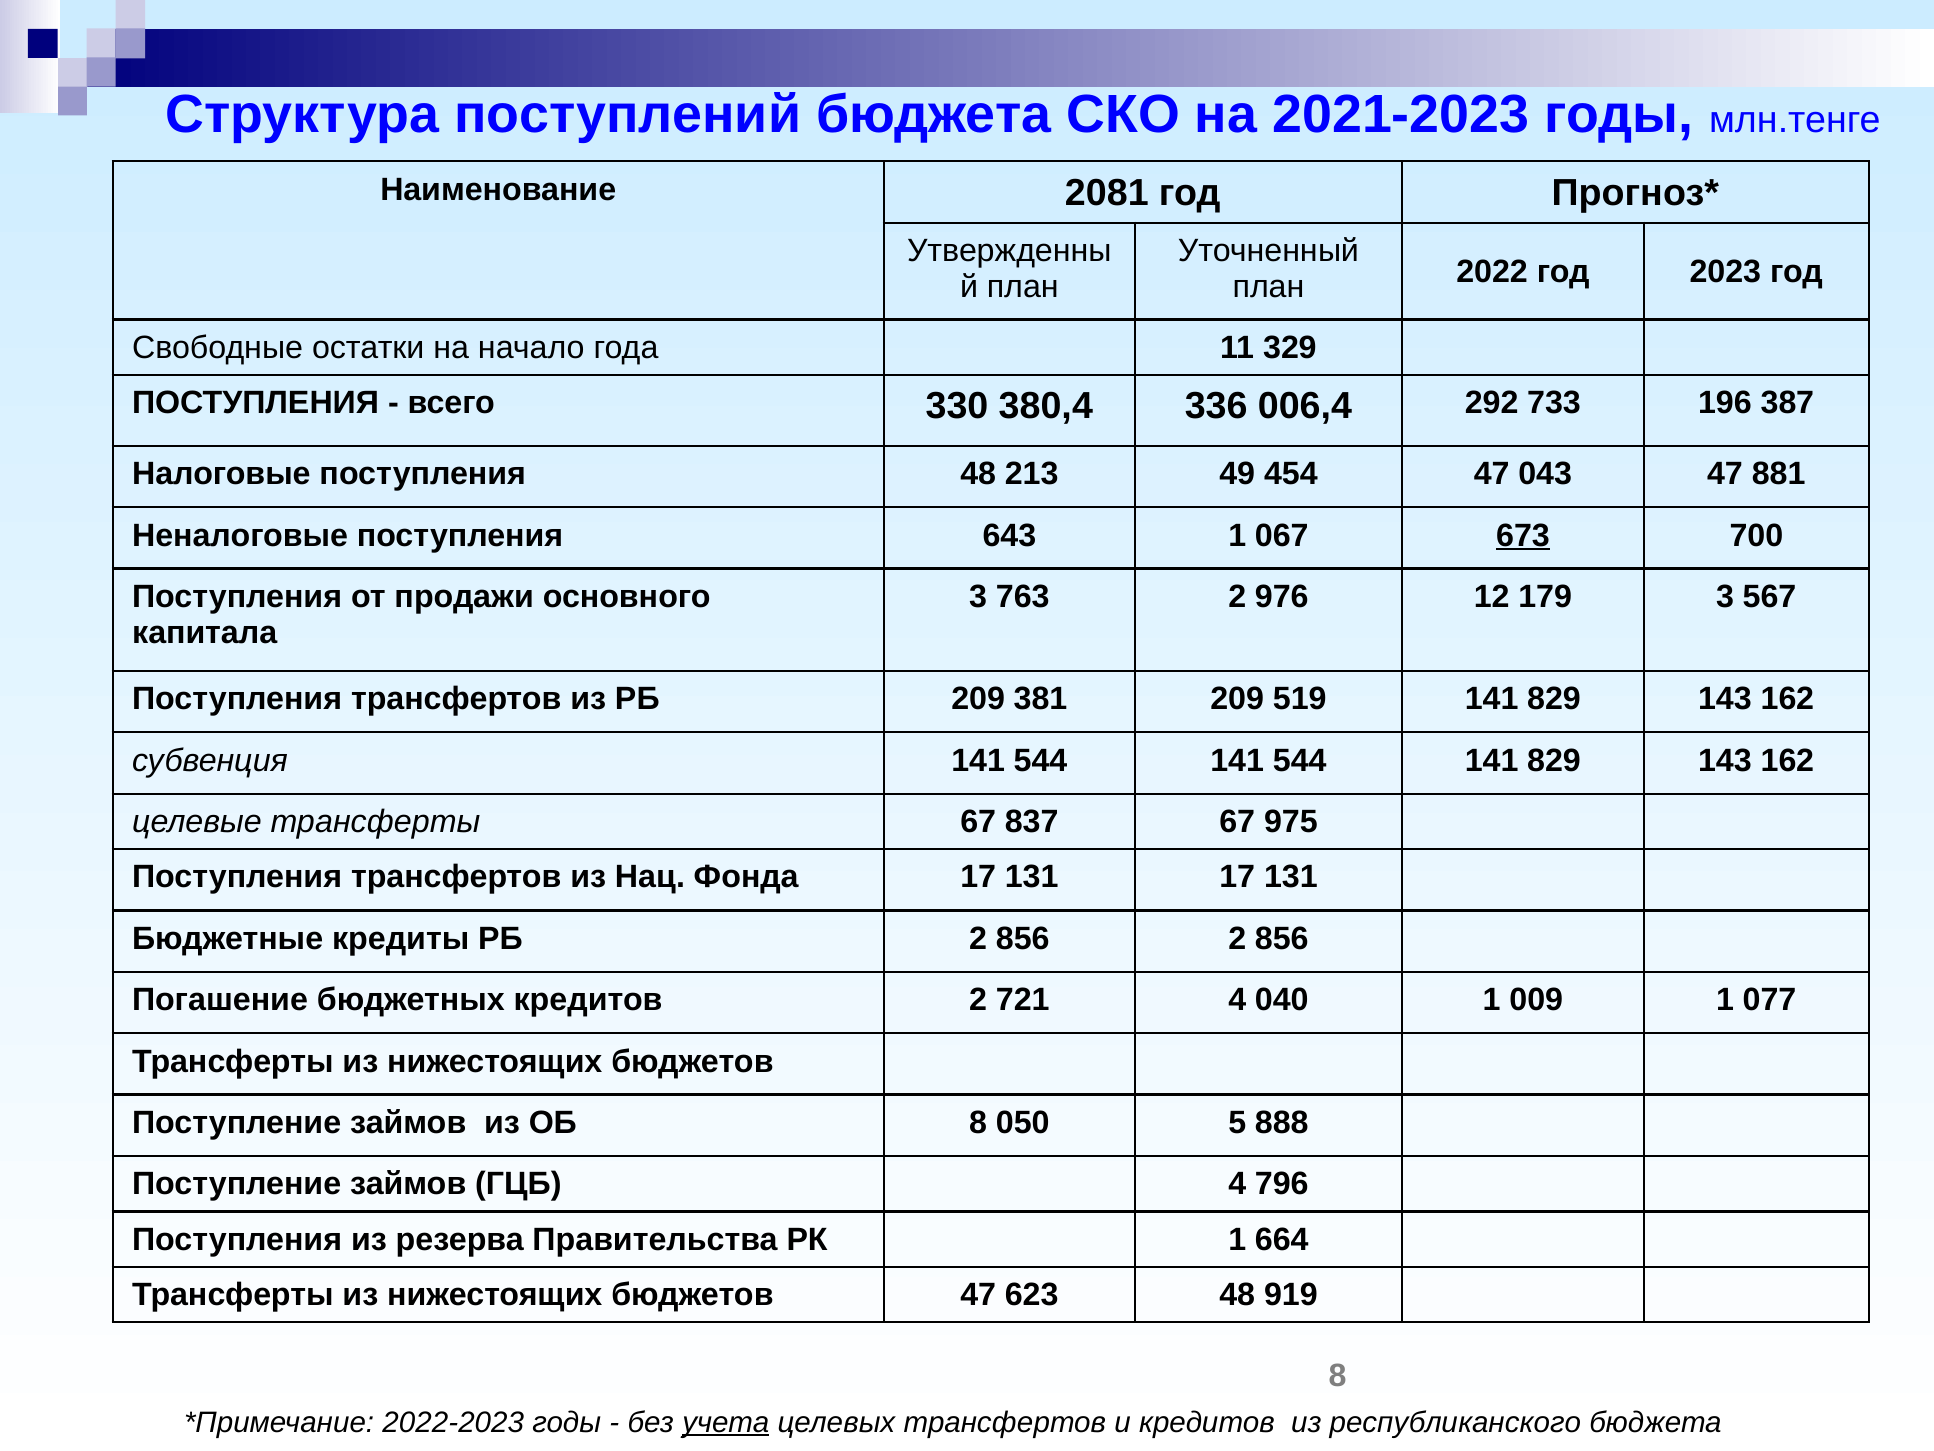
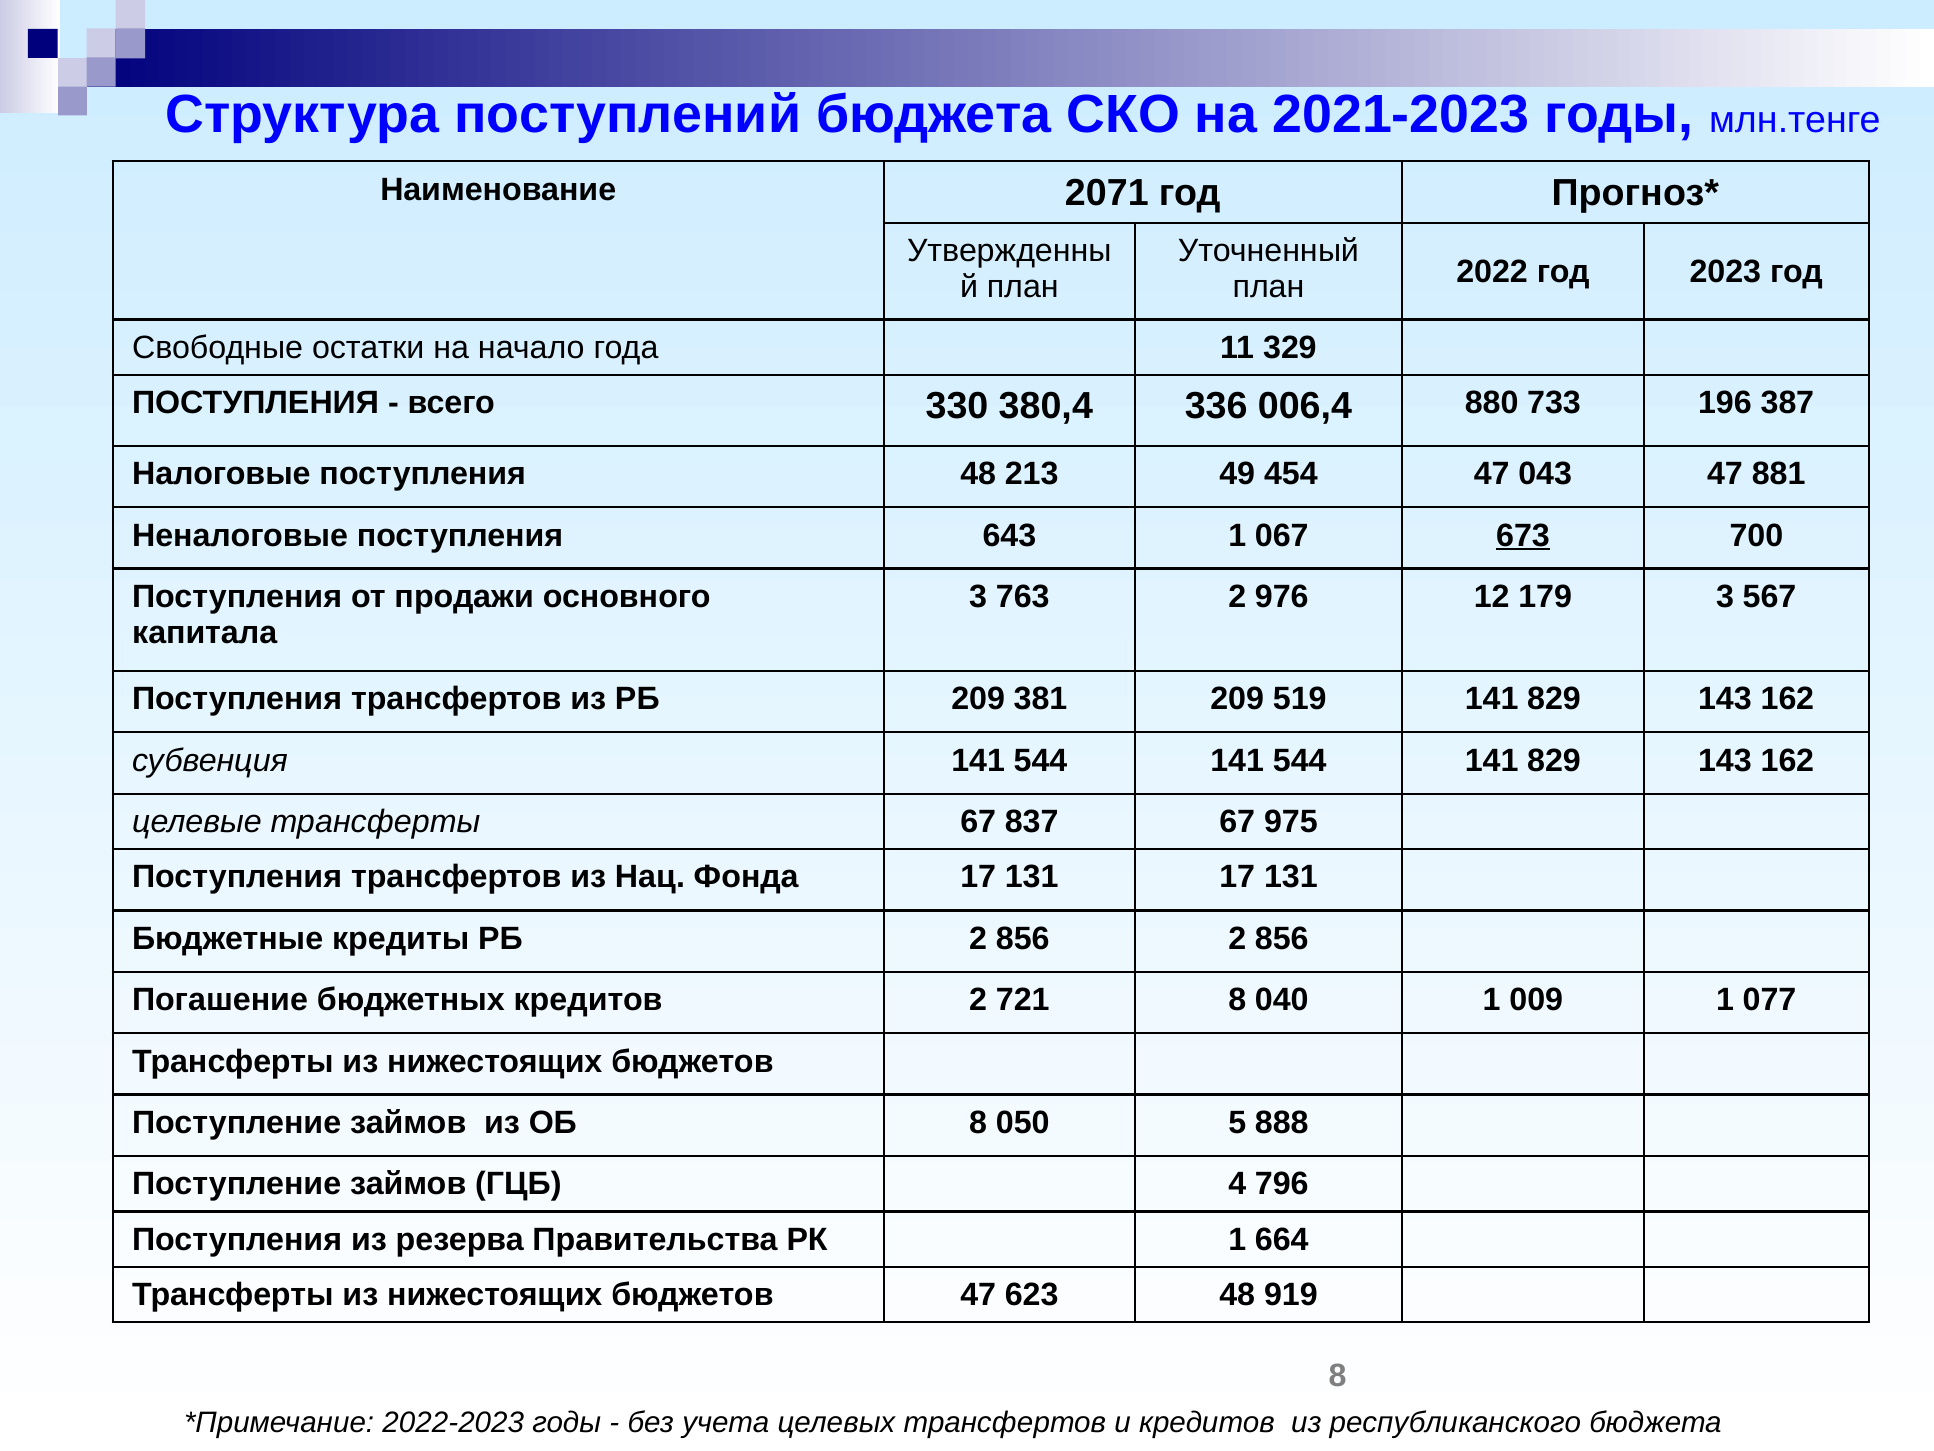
2081: 2081 -> 2071 (1107, 193)
292: 292 -> 880 (1492, 403)
721 4: 4 -> 8 (1237, 1000)
учета underline: present -> none (726, 1422)
